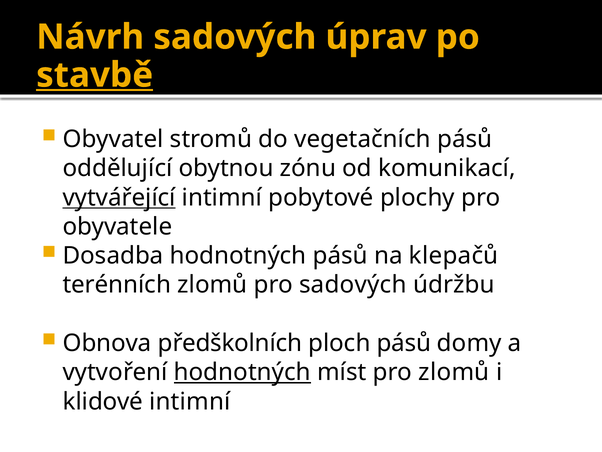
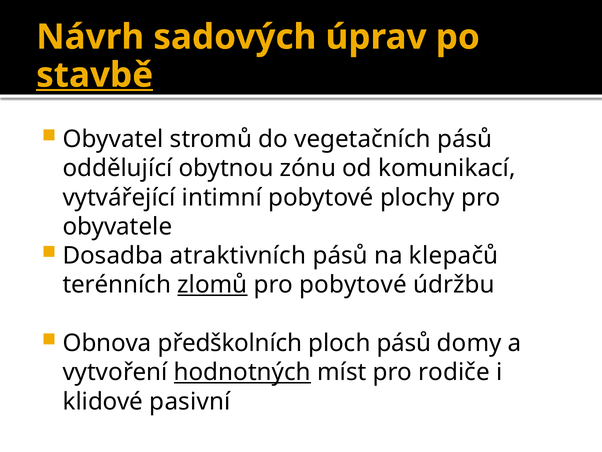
vytvářející underline: present -> none (119, 197)
Dosadba hodnotných: hodnotných -> atraktivních (238, 256)
zlomů underline: none -> present (212, 285)
pro sadových: sadových -> pobytové (353, 285)
pro zlomů: zlomů -> rodiče (454, 372)
klidové intimní: intimní -> pasivní (190, 401)
